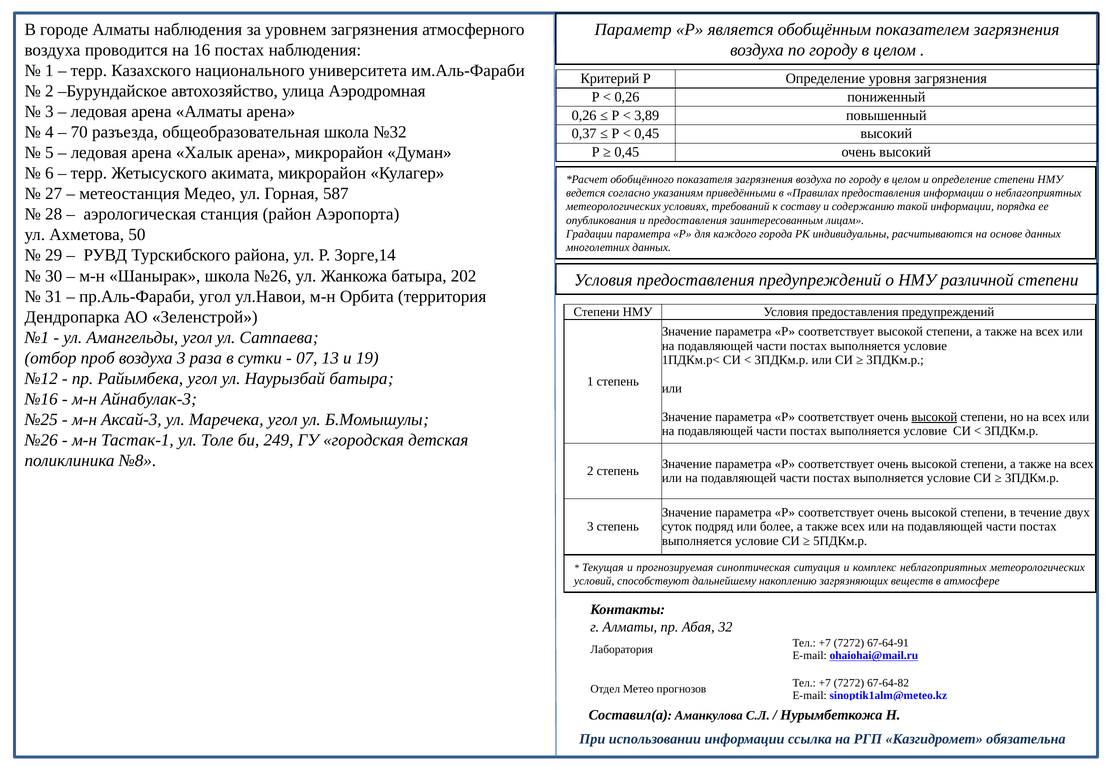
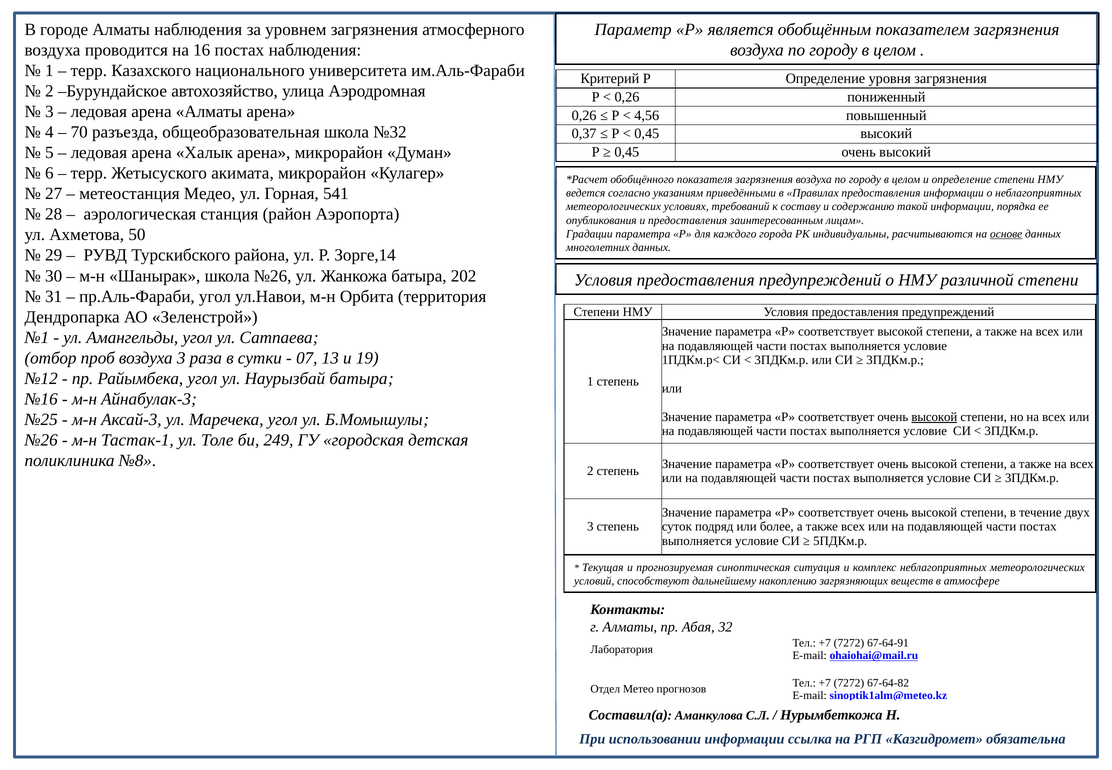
3,89: 3,89 -> 4,56 (647, 115)
587: 587 -> 541 (336, 194)
основе underline: none -> present (1006, 234)
